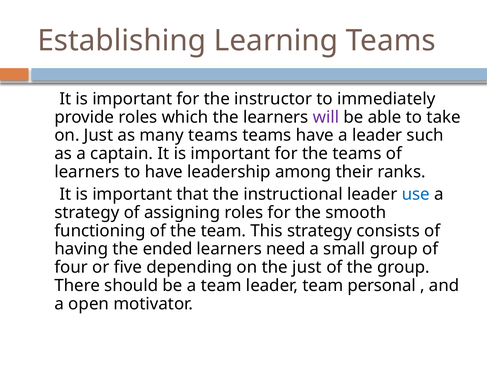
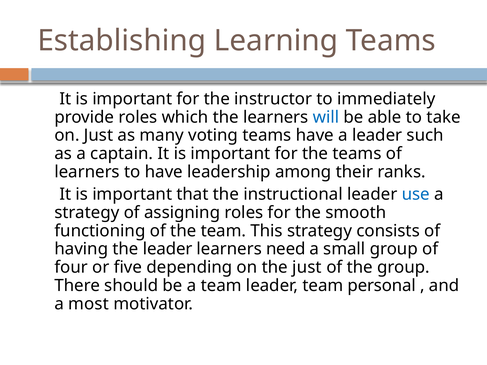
will colour: purple -> blue (326, 117)
many teams: teams -> voting (213, 135)
the ended: ended -> leader (168, 249)
open: open -> most (89, 304)
